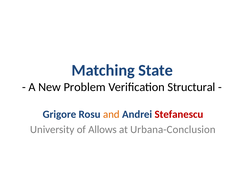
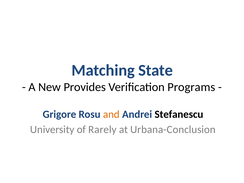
Problem: Problem -> Provides (85, 87)
Structural: Structural -> Programs (191, 87)
Stefanescu colour: red -> black (179, 114)
Allows: Allows -> Rarely (102, 129)
